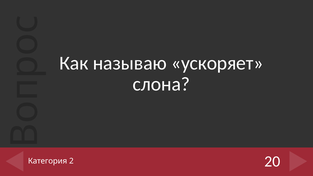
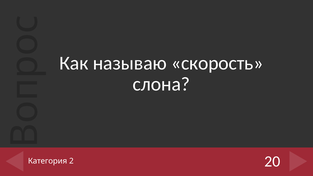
ускоряет: ускоряет -> скорость (217, 63)
